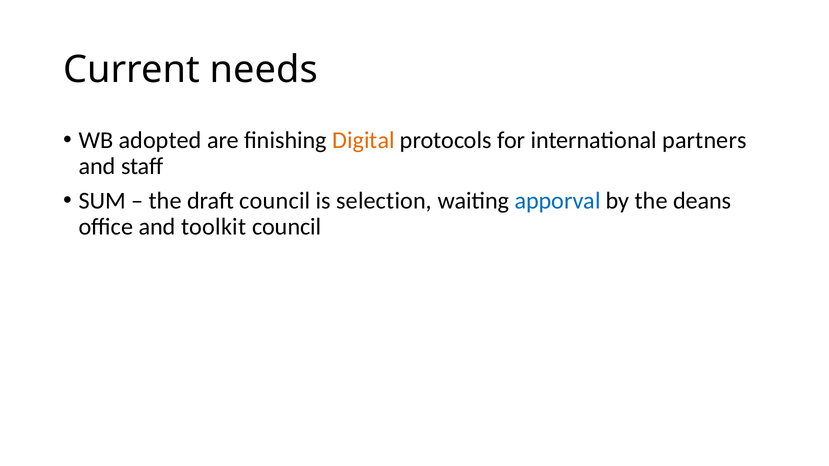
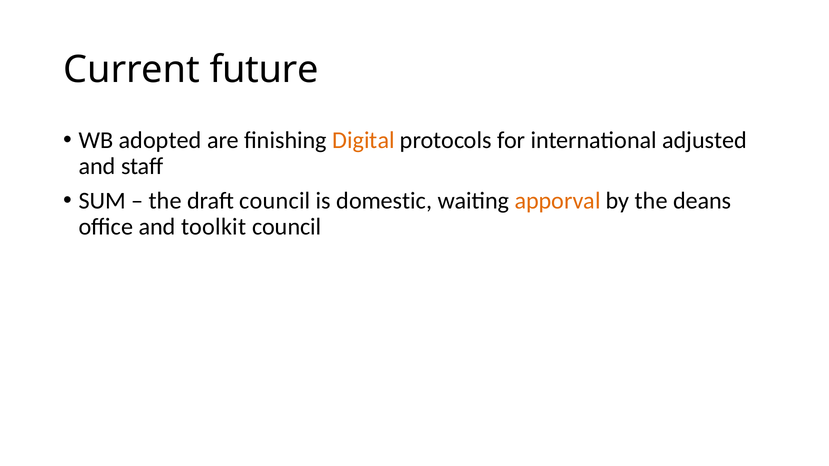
needs: needs -> future (264, 70)
partners: partners -> adjusted (705, 140)
selection: selection -> domestic (384, 201)
apporval colour: blue -> orange (558, 201)
